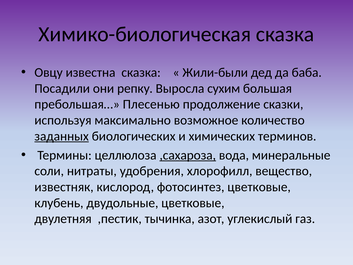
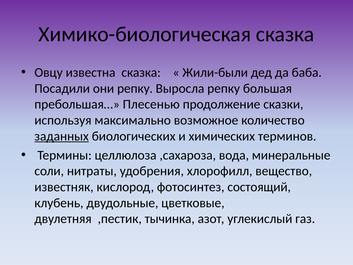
Выросла сухим: сухим -> репку (224, 88)
,сахароза underline: present -> none (188, 155)
фотосинтез цветковые: цветковые -> состоящий (259, 187)
